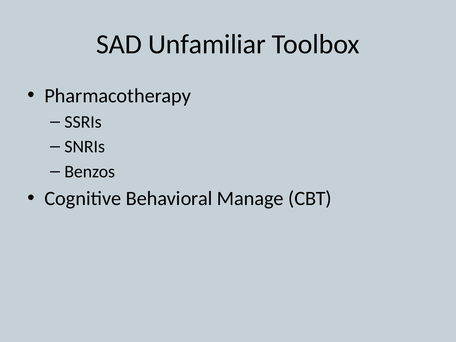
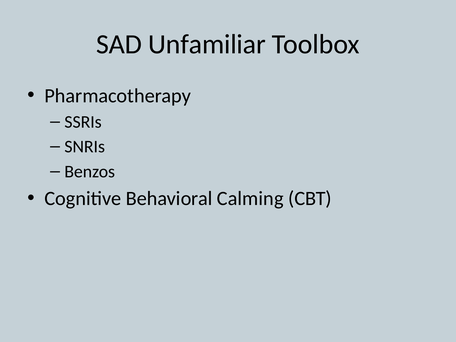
Manage: Manage -> Calming (250, 199)
